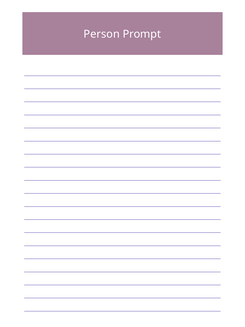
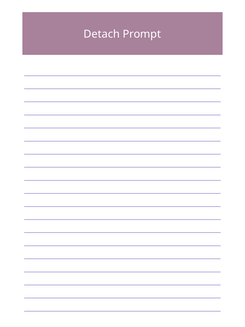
Person: Person -> Detach (102, 34)
